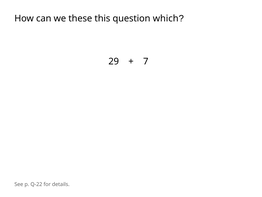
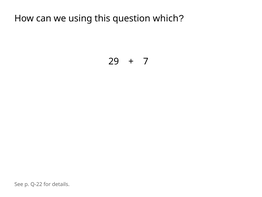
these: these -> using (80, 18)
